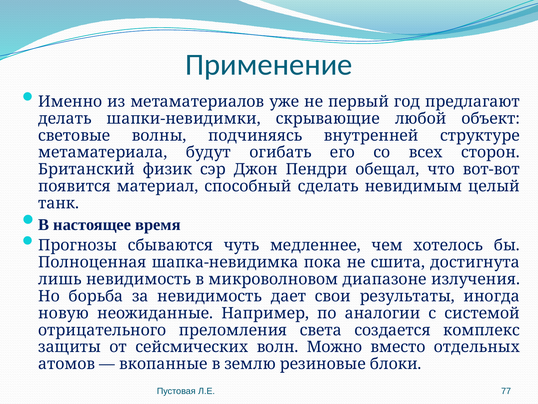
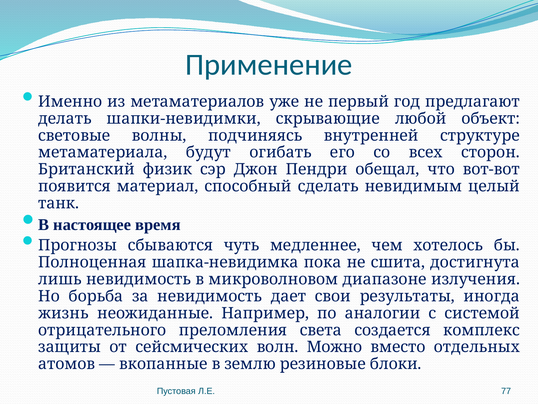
новую: новую -> жизнь (64, 313)
